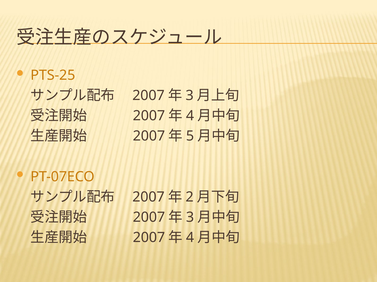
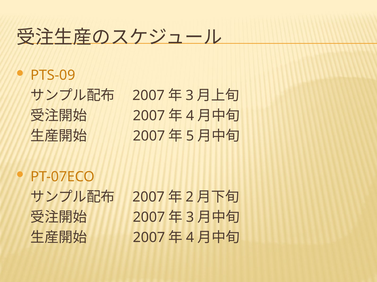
PTS-25: PTS-25 -> PTS-09 (53, 75)
